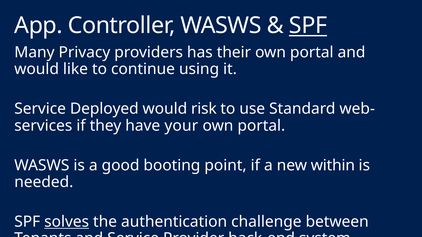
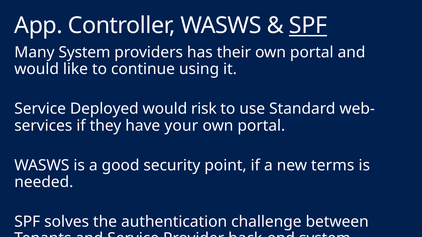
Many Privacy: Privacy -> System (85, 53)
booting: booting -> security (172, 165)
within: within -> terms (333, 165)
solves underline: present -> none (67, 222)
